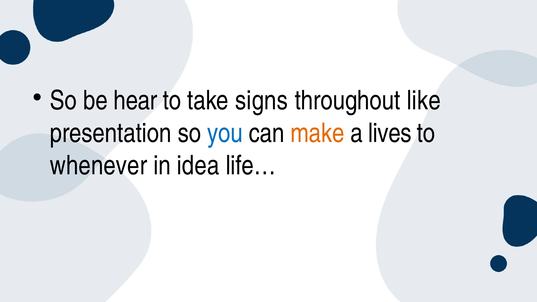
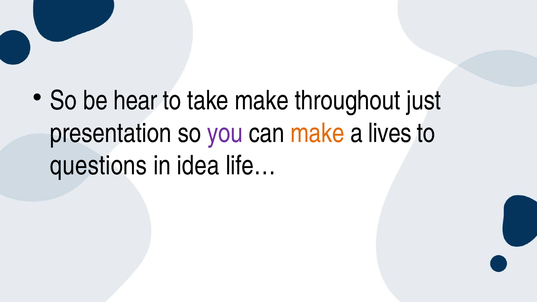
take signs: signs -> make (262, 101)
like: like -> just (424, 101)
you colour: blue -> purple (225, 133)
whenever: whenever -> questions (98, 166)
